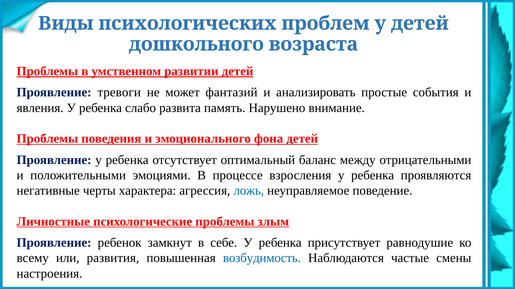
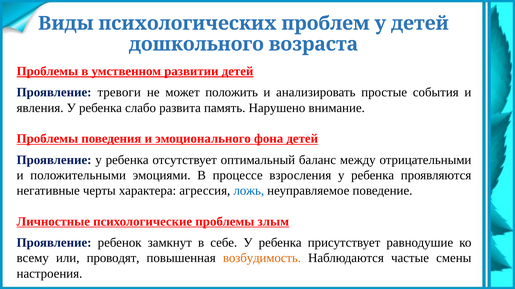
фантазий: фантазий -> положить (232, 93)
развития: развития -> проводят (113, 259)
возбудимость colour: blue -> orange (262, 259)
